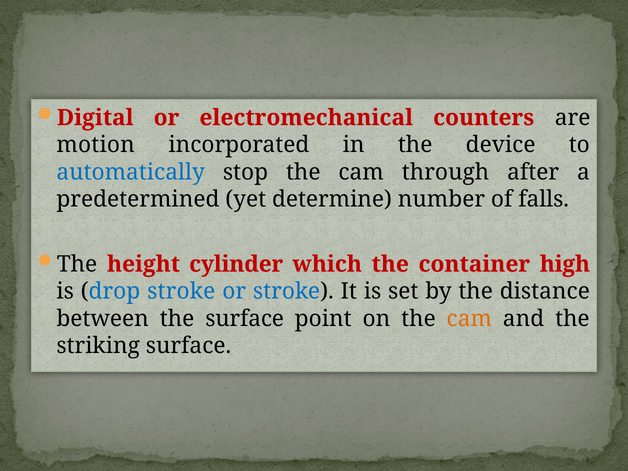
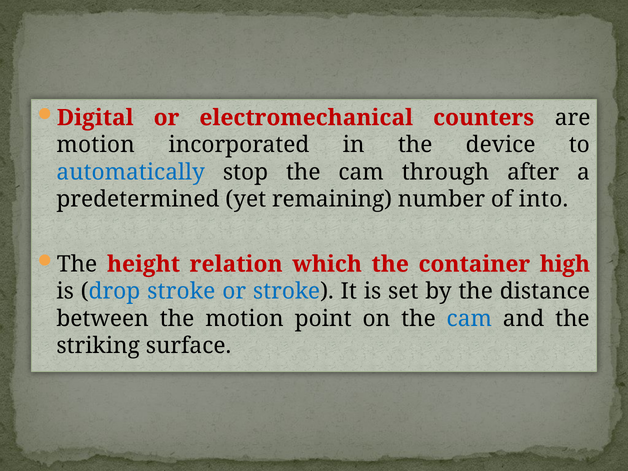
determine: determine -> remaining (332, 199)
falls: falls -> into (543, 199)
cylinder: cylinder -> relation (236, 264)
the surface: surface -> motion (244, 319)
cam colour: orange -> blue (469, 319)
